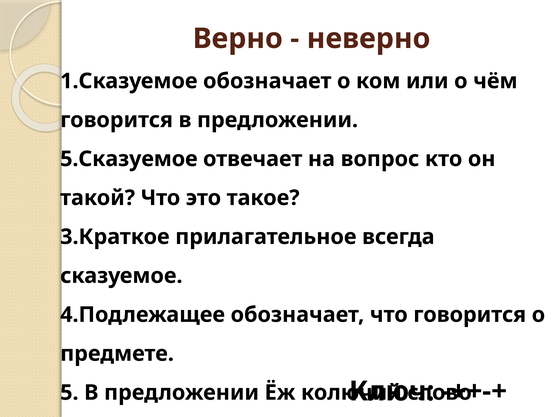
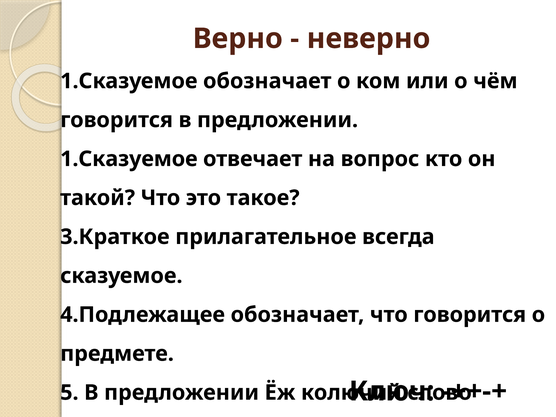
5.Сказуемое: 5.Сказуемое -> 1.Сказуемое (129, 159)
